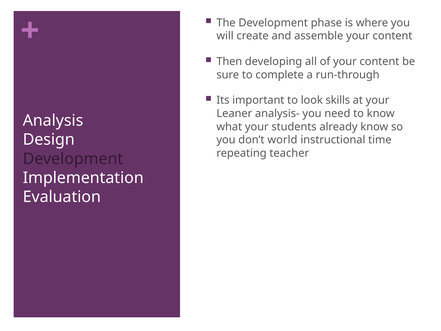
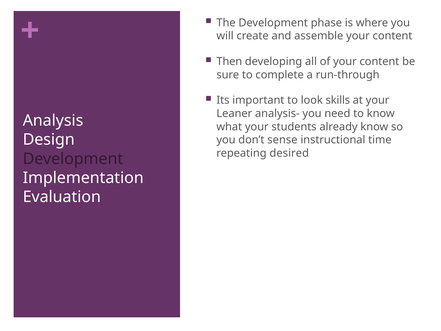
world: world -> sense (282, 140)
teacher: teacher -> desired (289, 153)
